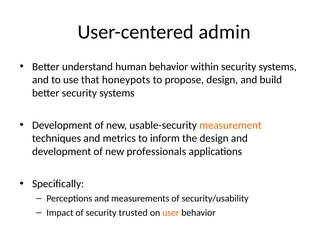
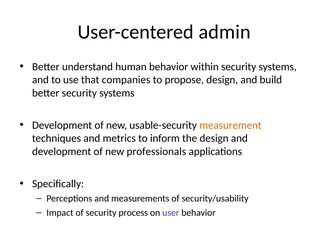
honeypots: honeypots -> companies (126, 80)
trusted: trusted -> process (133, 212)
user colour: orange -> purple (171, 212)
